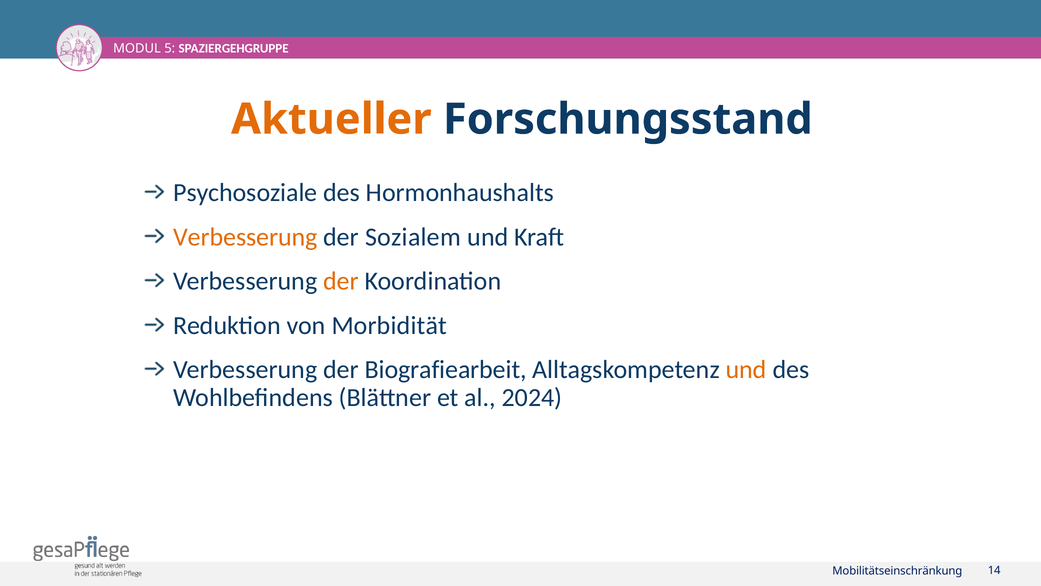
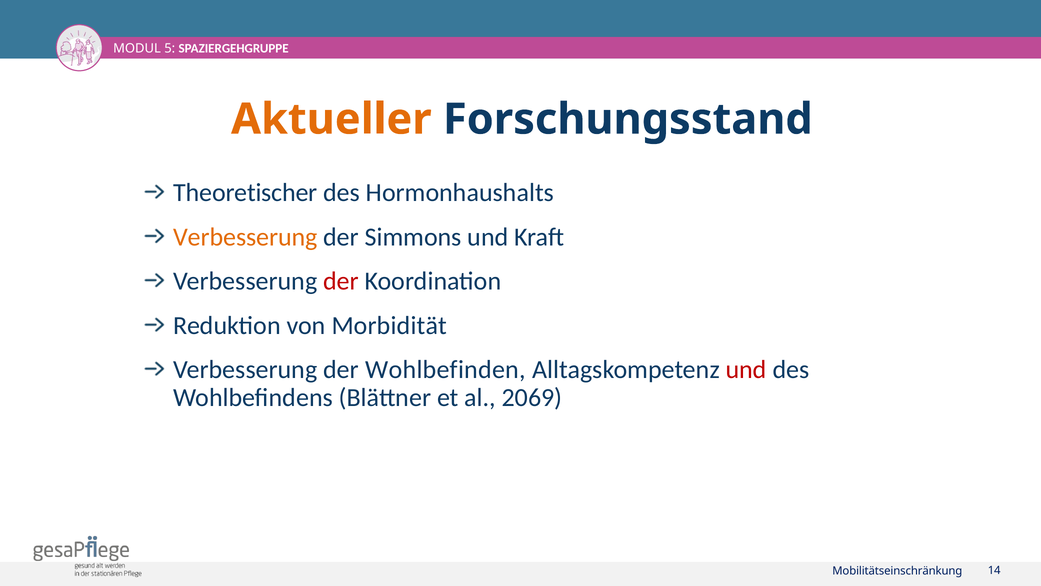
Psychosoziale: Psychosoziale -> Theoretischer (245, 192)
Sozialem: Sozialem -> Simmons (413, 237)
der colour: orange -> red (341, 281)
Biografiearbeit: Biografiearbeit -> Wohlbefinden (446, 370)
und colour: orange -> red (746, 370)
2024: 2024 -> 2069 (532, 397)
